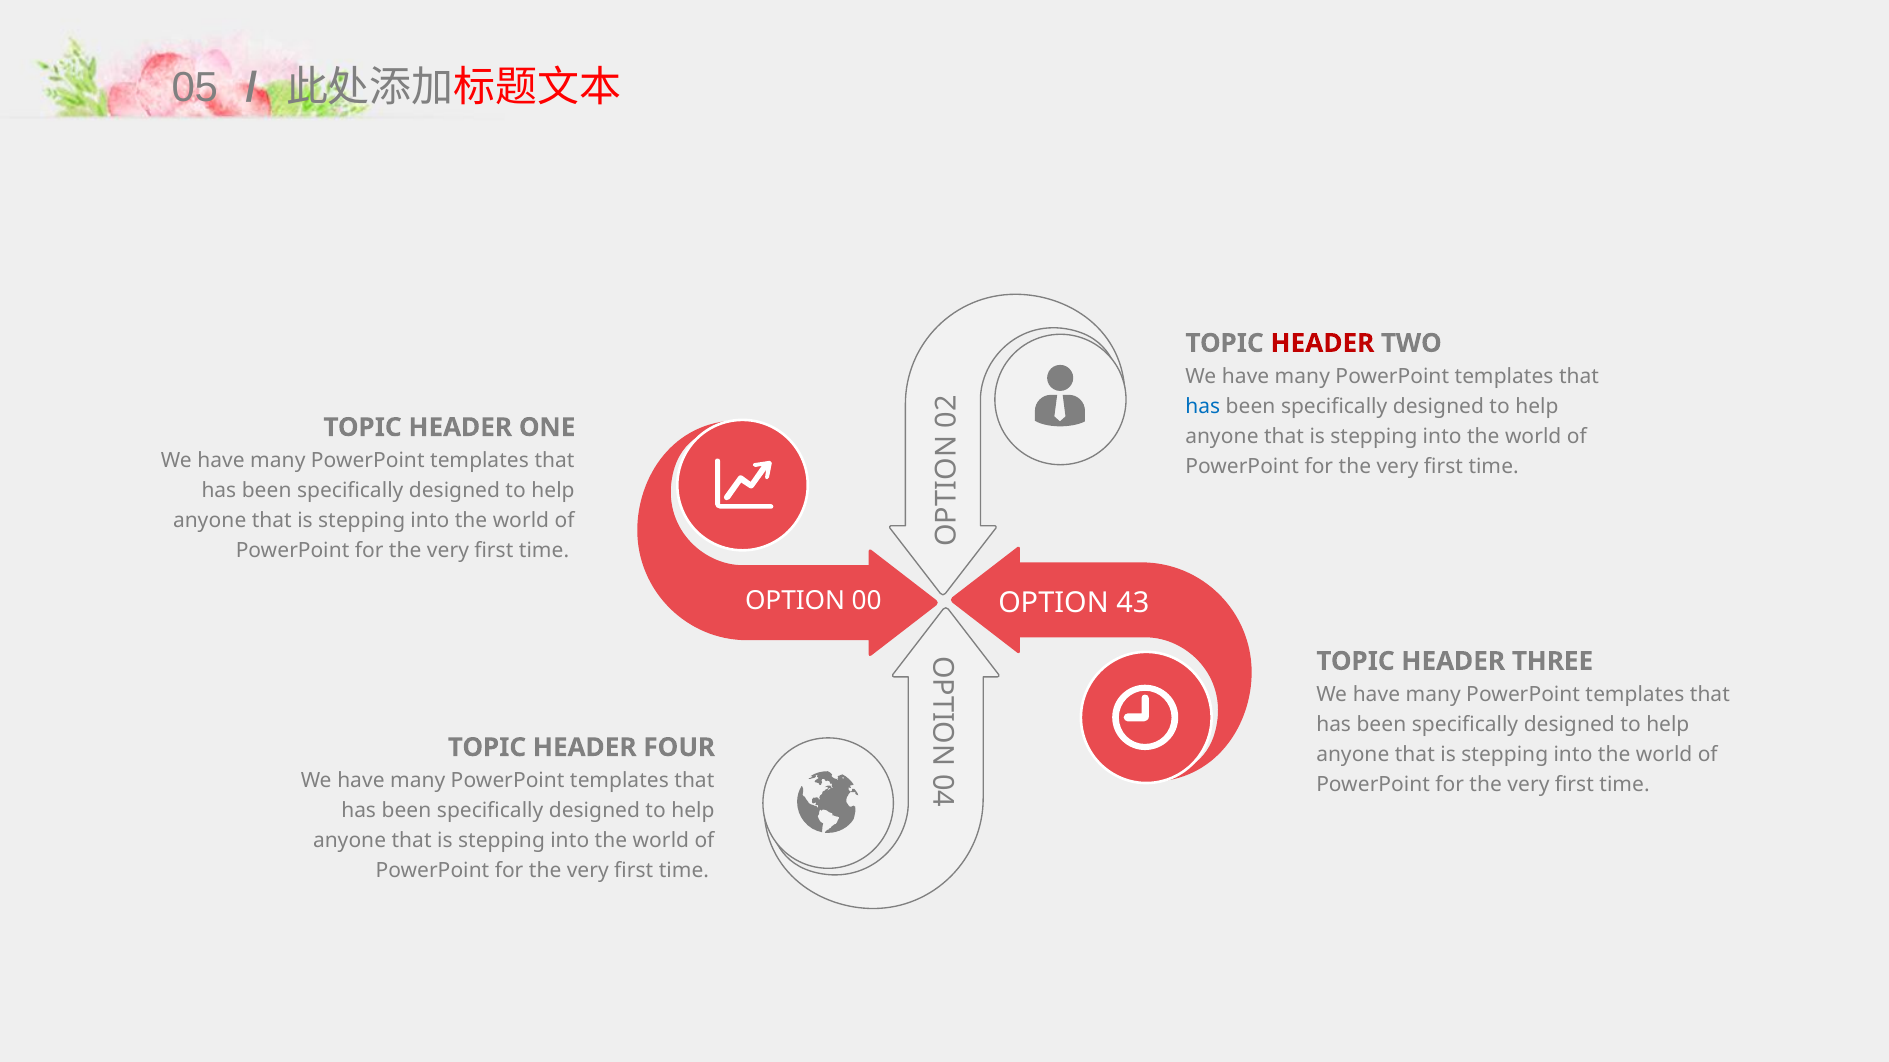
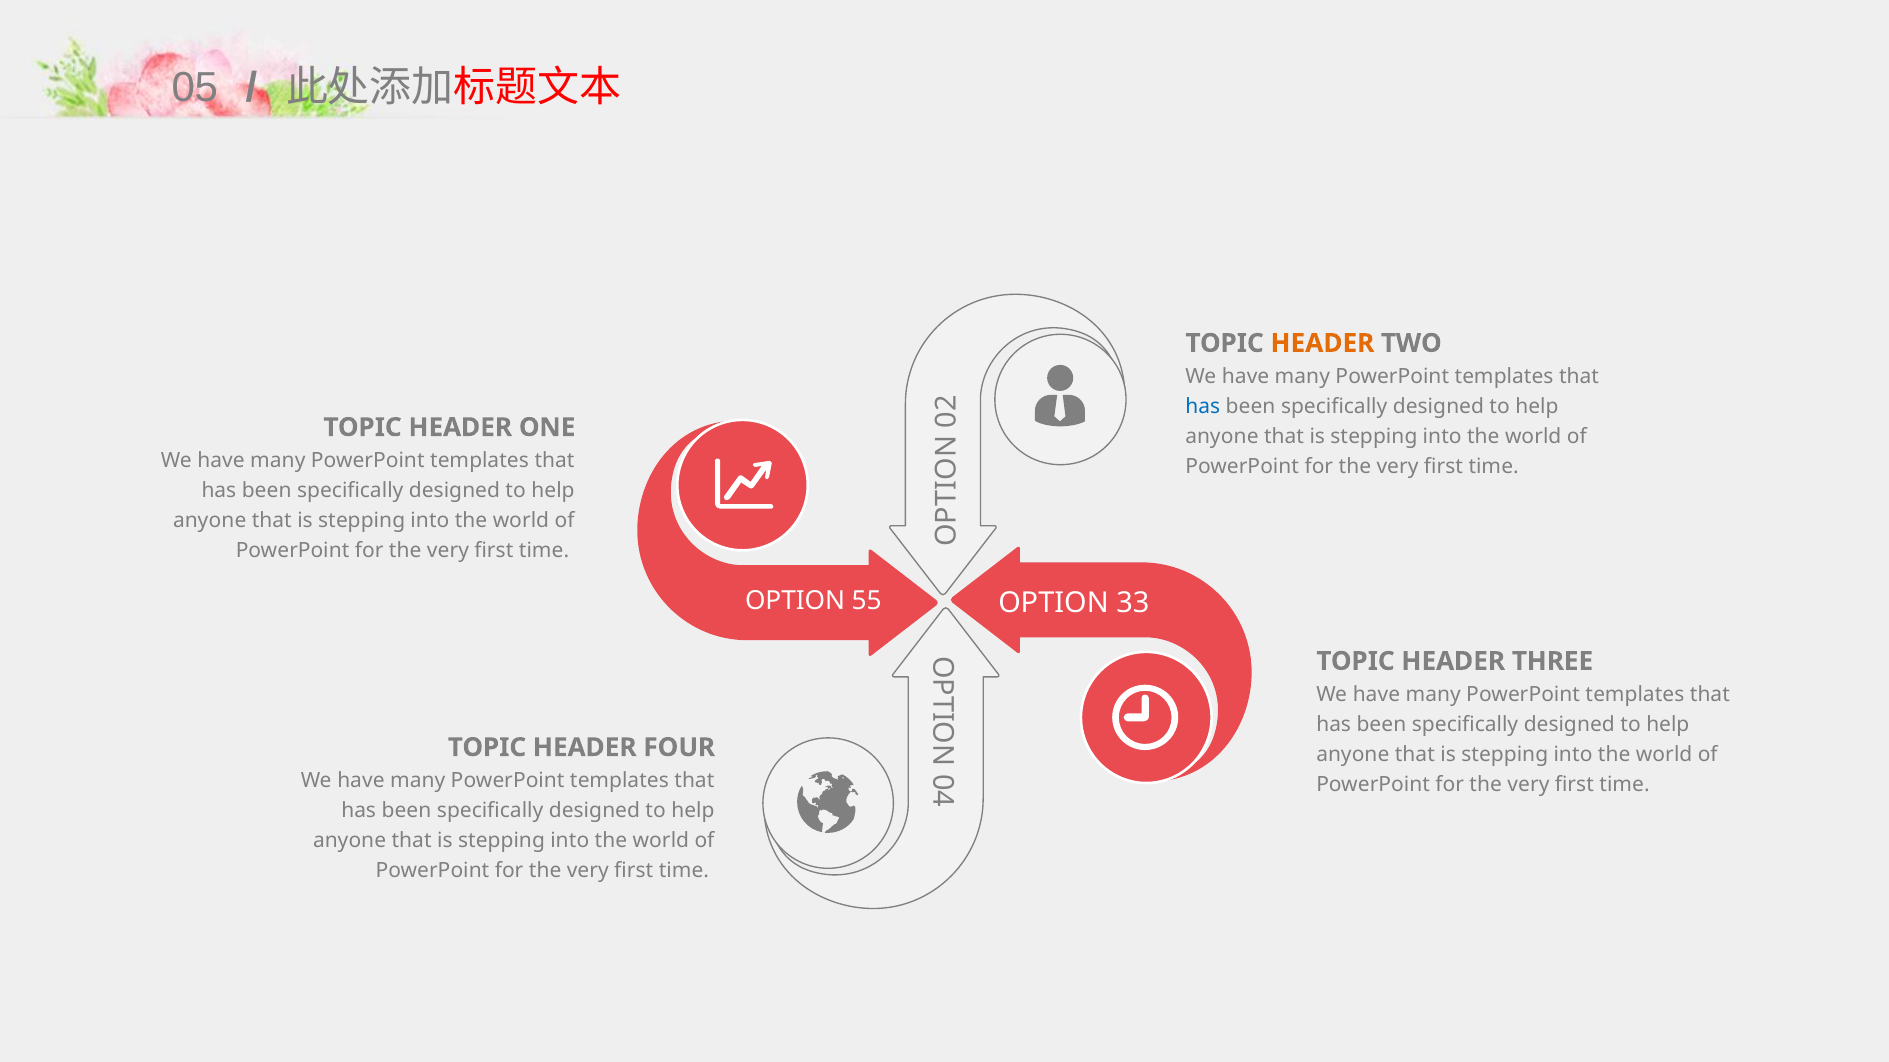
HEADER colour: red -> orange (1322, 343)
00: 00 -> 55 (867, 602)
43: 43 -> 33 (1133, 603)
